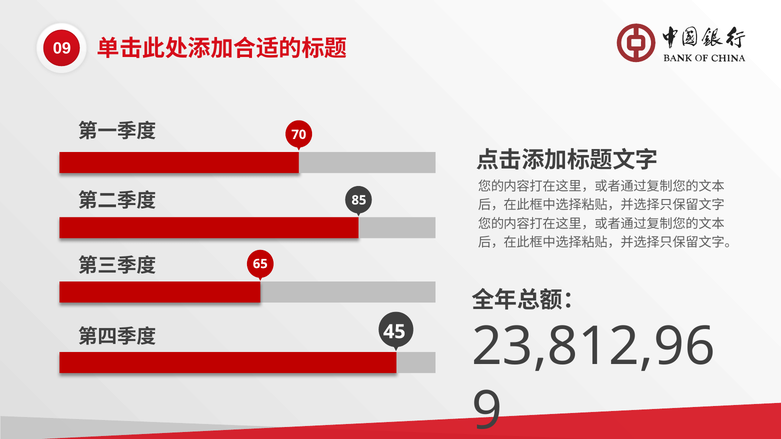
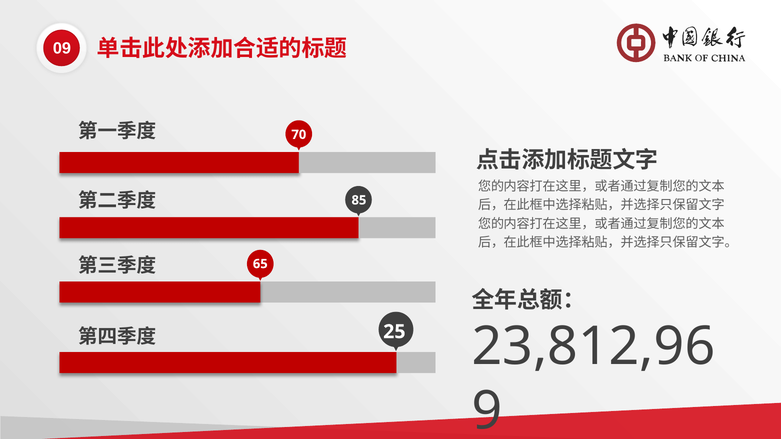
45: 45 -> 25 (394, 332)
